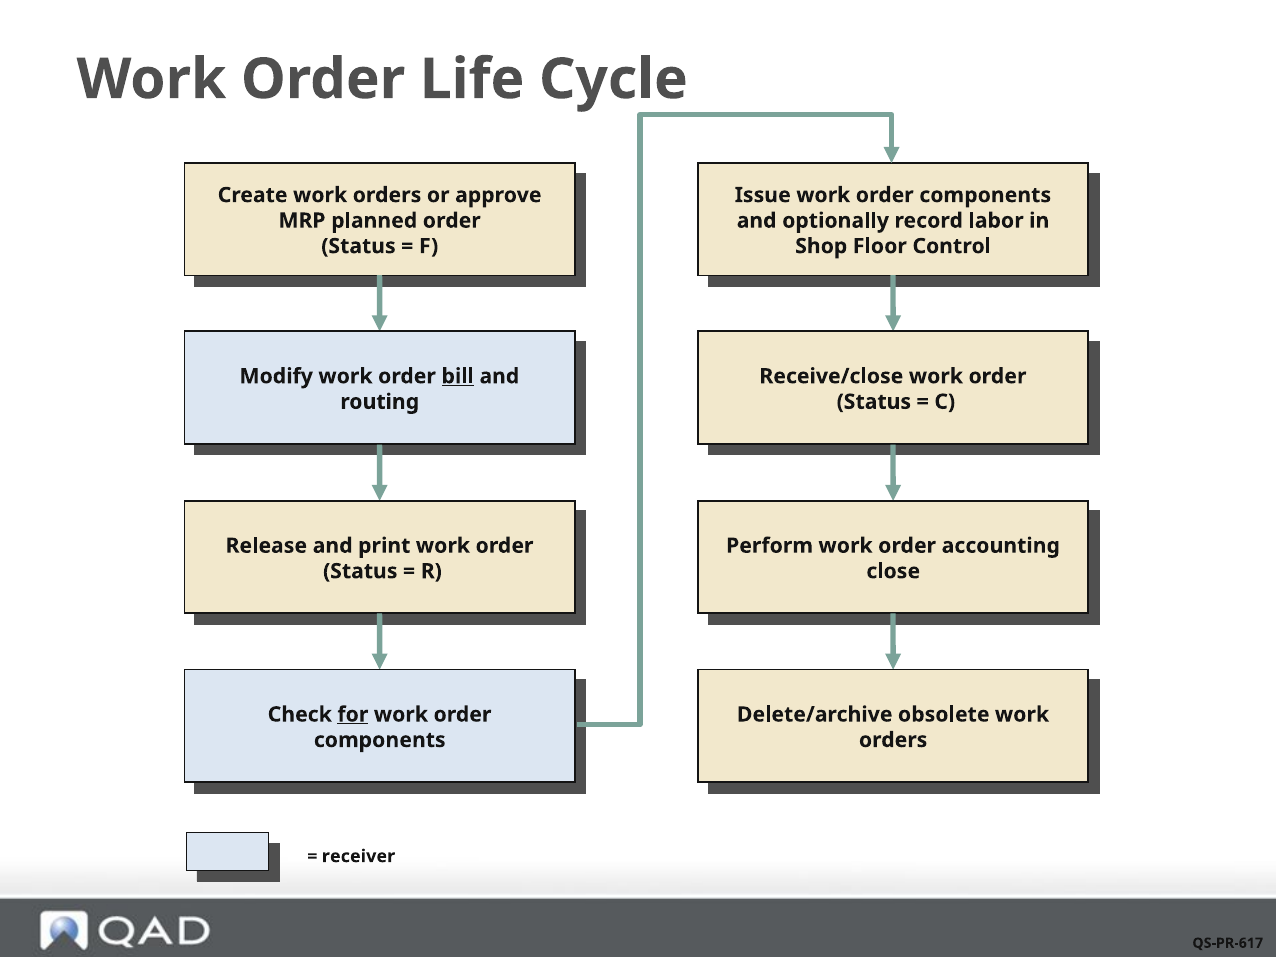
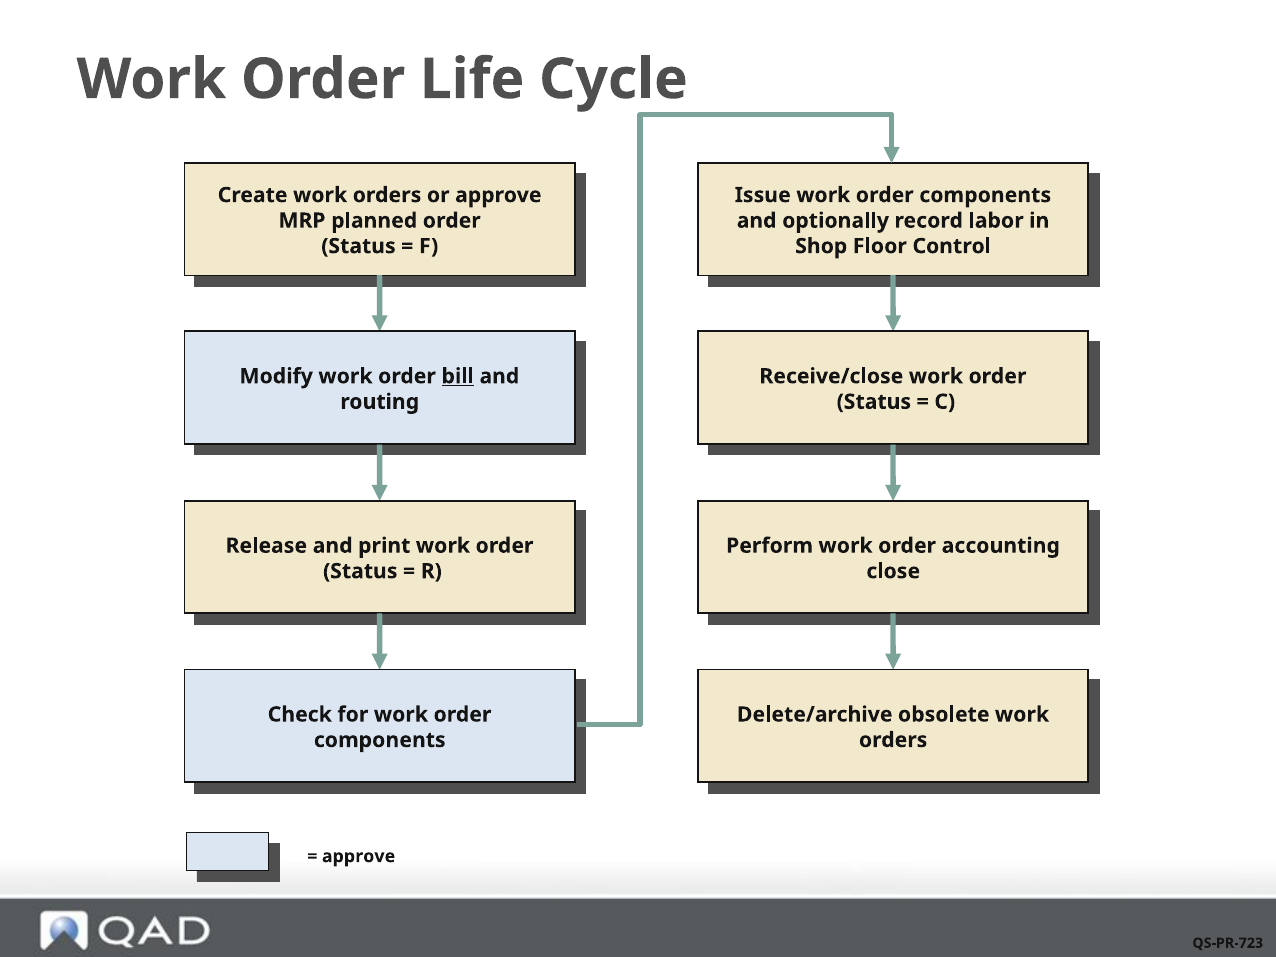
for underline: present -> none (353, 715)
receiver: receiver -> approve (359, 856)
QS-PR-617: QS-PR-617 -> QS-PR-723 (1228, 943)
